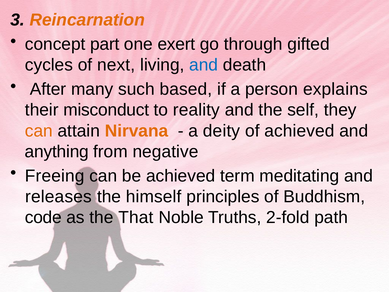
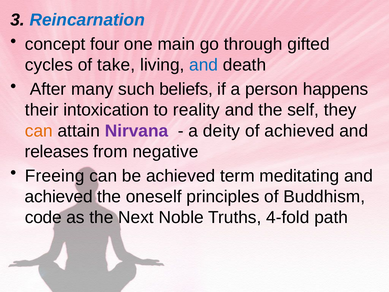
Reincarnation colour: orange -> blue (87, 20)
part: part -> four (105, 44)
exert: exert -> main (176, 44)
next: next -> take (116, 65)
based: based -> beliefs (186, 89)
explains: explains -> happens (336, 89)
misconduct: misconduct -> intoxication (106, 110)
Nirvana colour: orange -> purple (137, 131)
anything: anything -> releases (57, 151)
releases: releases -> achieved (59, 196)
himself: himself -> oneself (154, 196)
That: That -> Next (136, 217)
2-fold: 2-fold -> 4-fold (288, 217)
